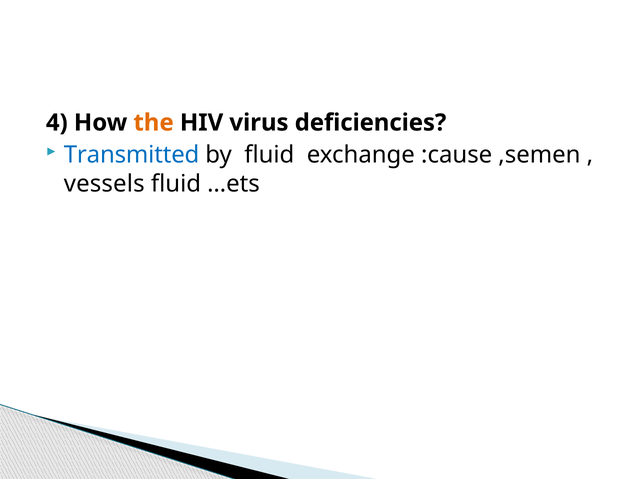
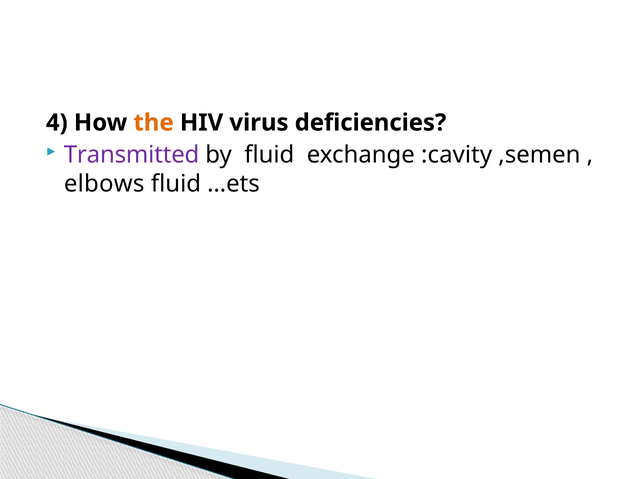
Transmitted colour: blue -> purple (132, 155)
:cause: :cause -> :cavity (457, 155)
vessels: vessels -> elbows (104, 184)
